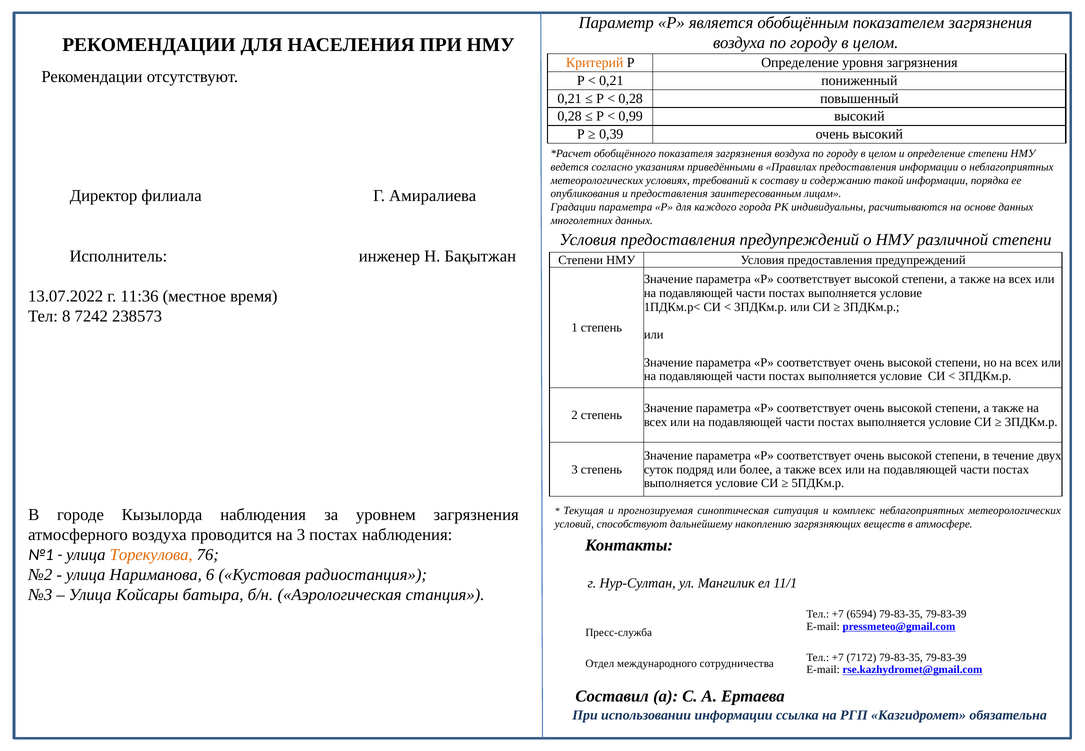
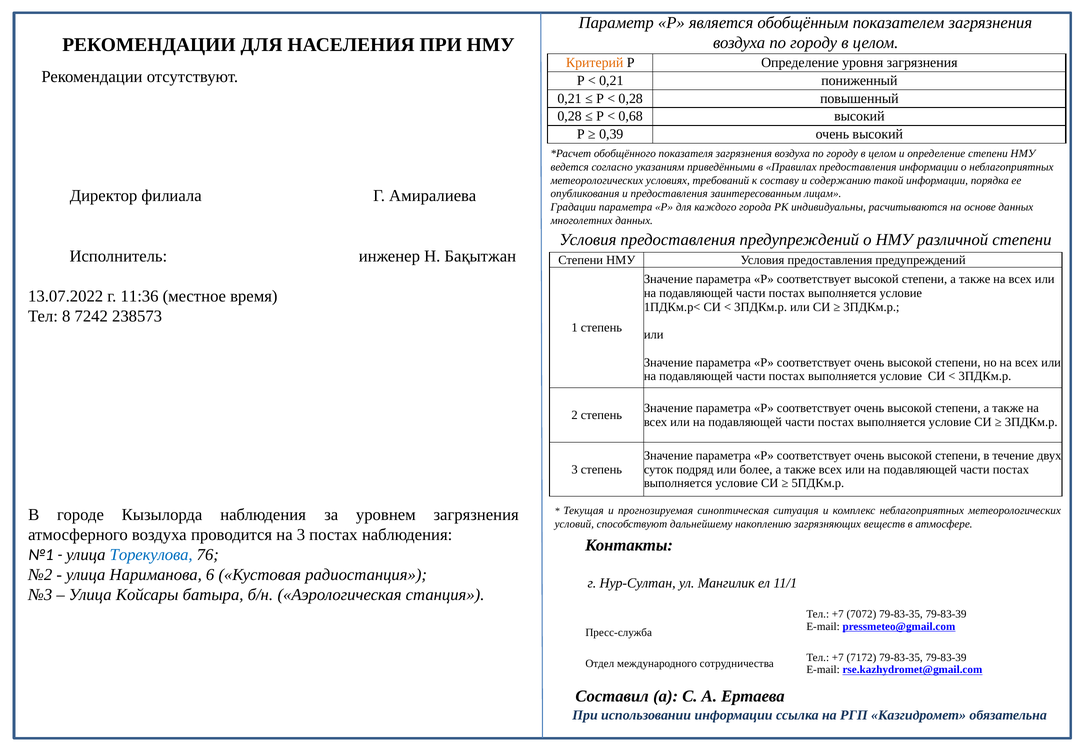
0,99: 0,99 -> 0,68 (631, 116)
Торекулова colour: orange -> blue (151, 555)
6594: 6594 -> 7072 (861, 614)
